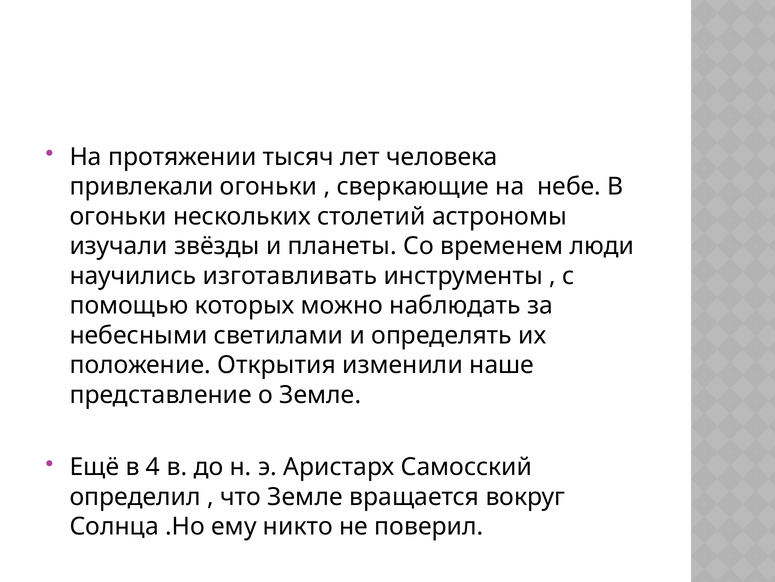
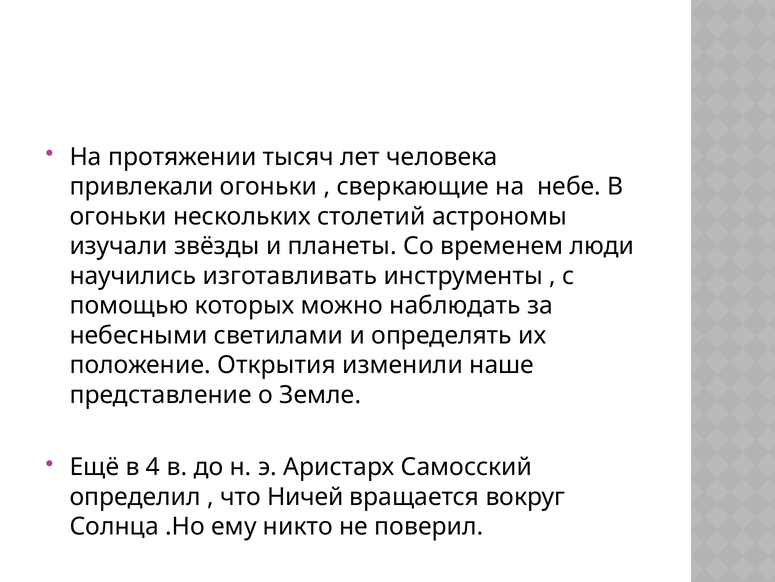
что Земле: Земле -> Ничей (305, 496)
